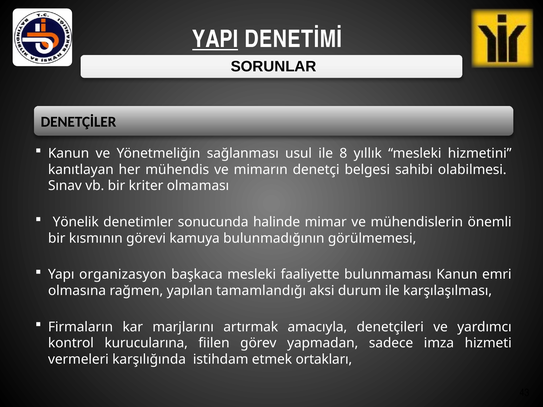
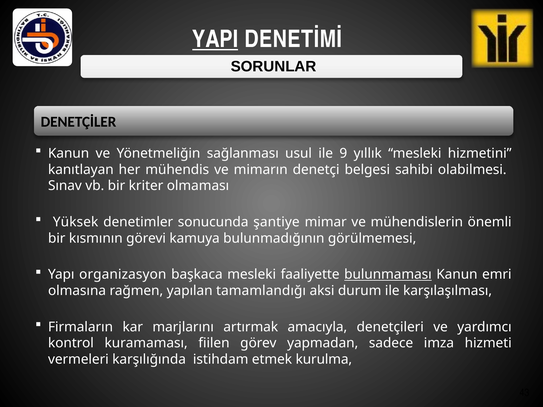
8: 8 -> 9 (343, 153)
Yönelik: Yönelik -> Yüksek (76, 222)
halinde: halinde -> şantiye (276, 222)
bulunmaması underline: none -> present (388, 275)
kurucularına: kurucularına -> kuramaması (146, 343)
ortakları: ortakları -> kurulma (324, 360)
